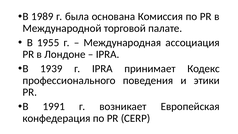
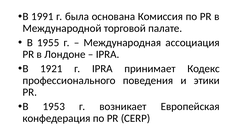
1989: 1989 -> 1991 (42, 16)
1939: 1939 -> 1921 (51, 69)
1991: 1991 -> 1953 (54, 106)
